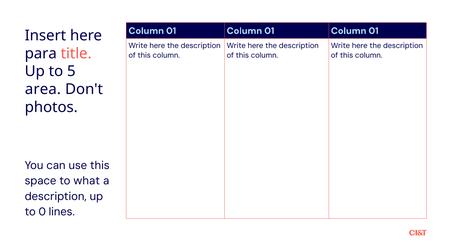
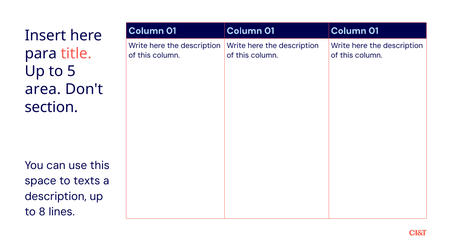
photos: photos -> section (51, 107)
what: what -> texts (87, 181)
0: 0 -> 8 (42, 212)
